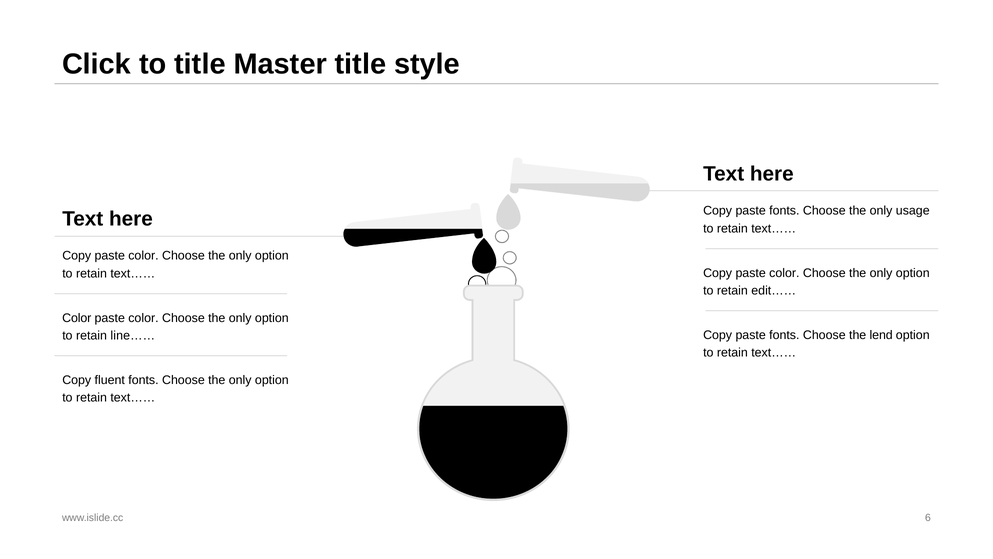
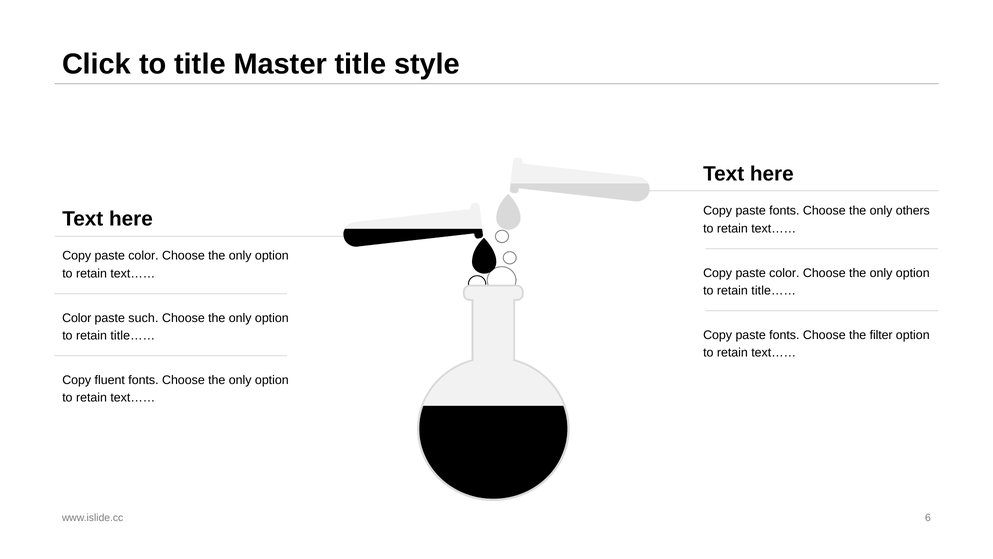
usage: usage -> others (913, 211)
edit……: edit…… -> title…… (774, 291)
color: color -> such (143, 318)
lend: lend -> filter (881, 335)
line……: line…… -> title…… (133, 336)
